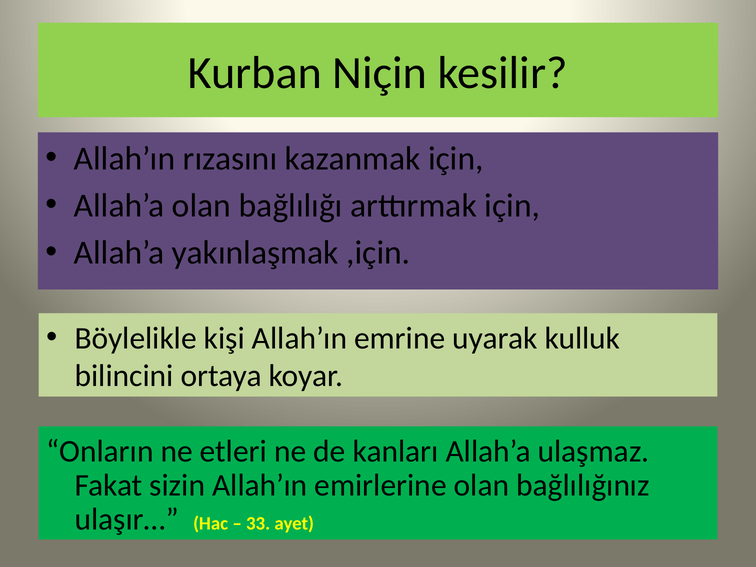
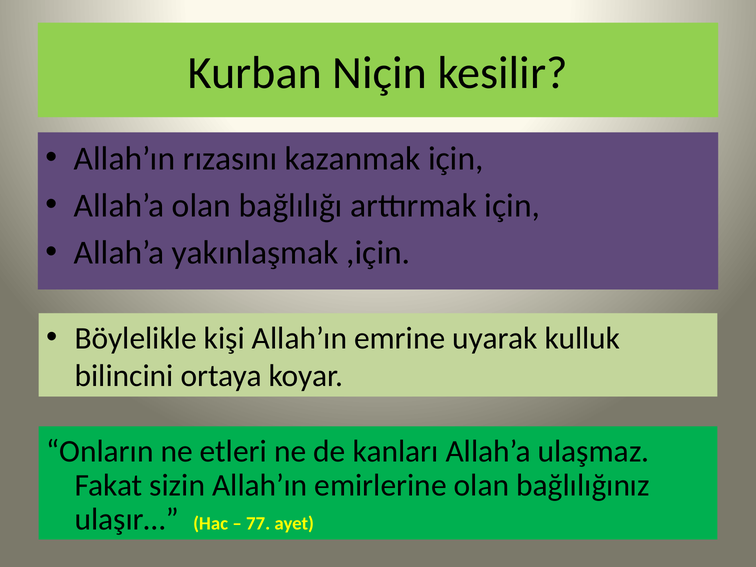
33: 33 -> 77 (258, 523)
